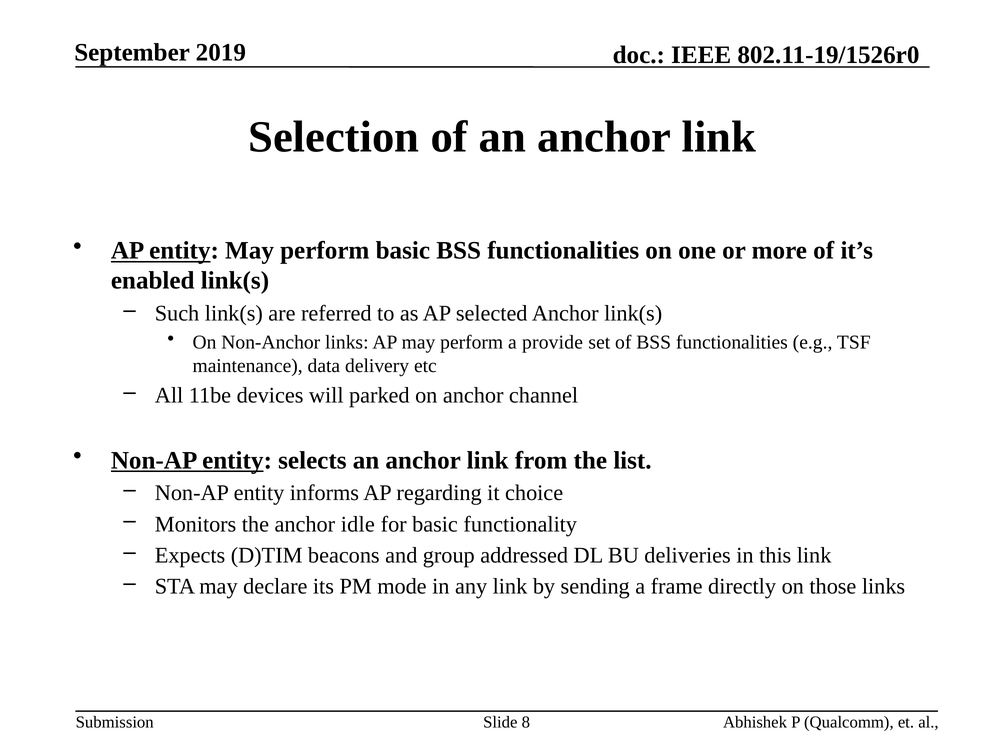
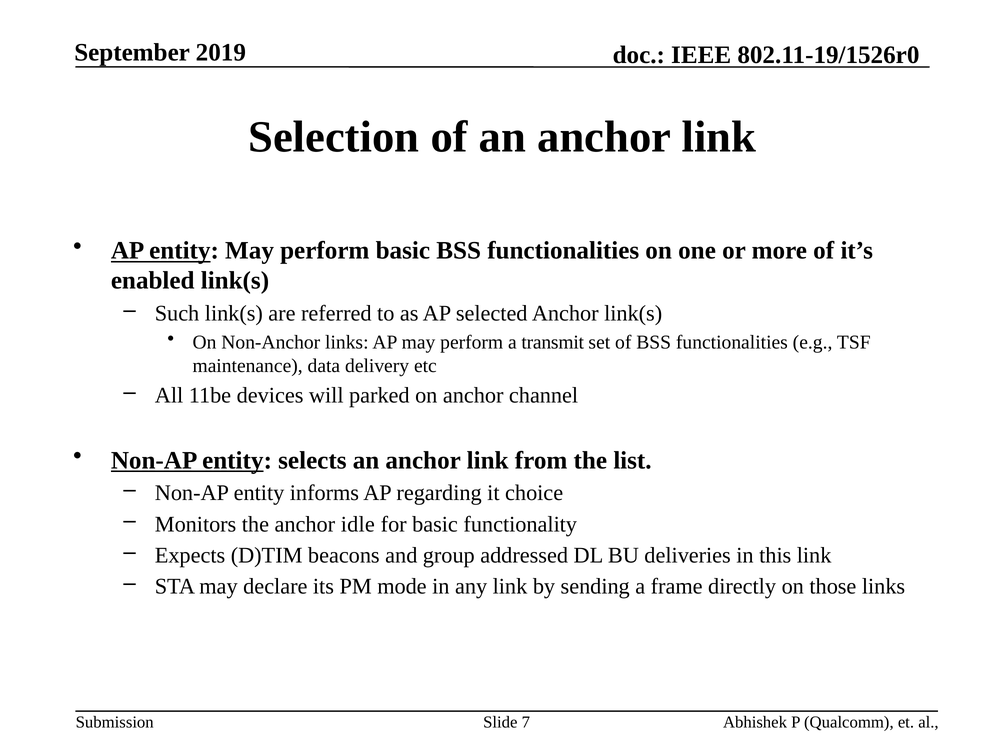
provide: provide -> transmit (553, 342)
8: 8 -> 7 (526, 723)
